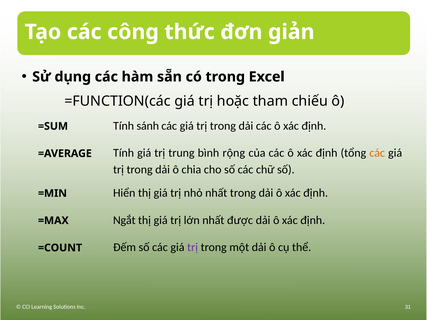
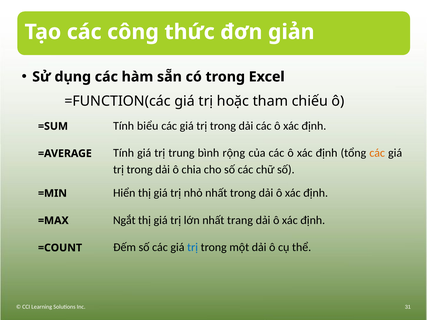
sánh: sánh -> biểu (148, 126)
được: được -> trang (240, 220)
trị colour: purple -> blue (193, 248)
